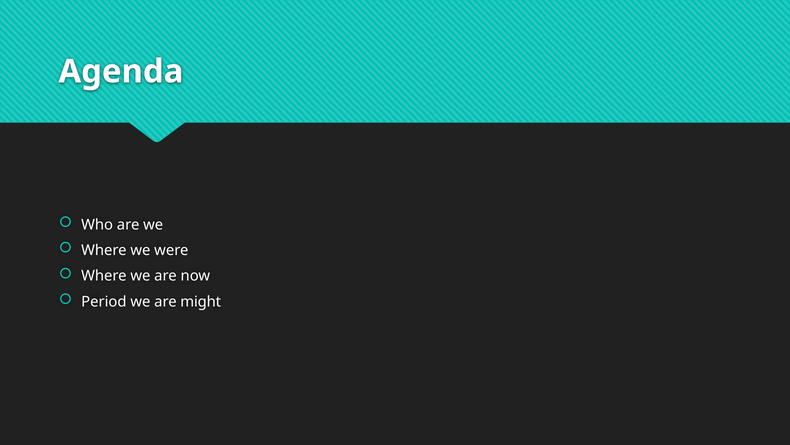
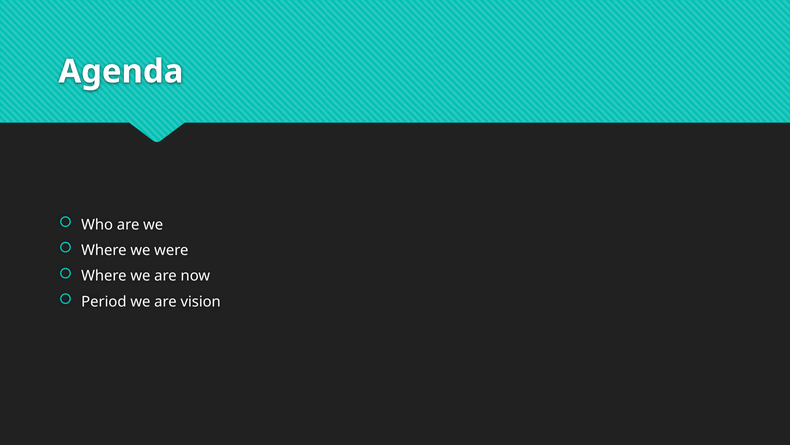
might: might -> vision (201, 301)
